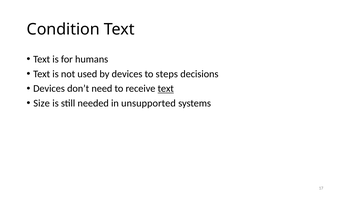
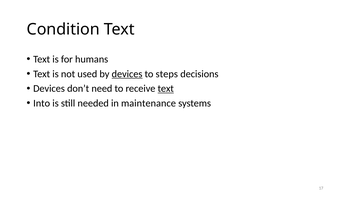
devices underline: none -> present (127, 74)
Size: Size -> Into (42, 103)
unsupported: unsupported -> maintenance (148, 103)
